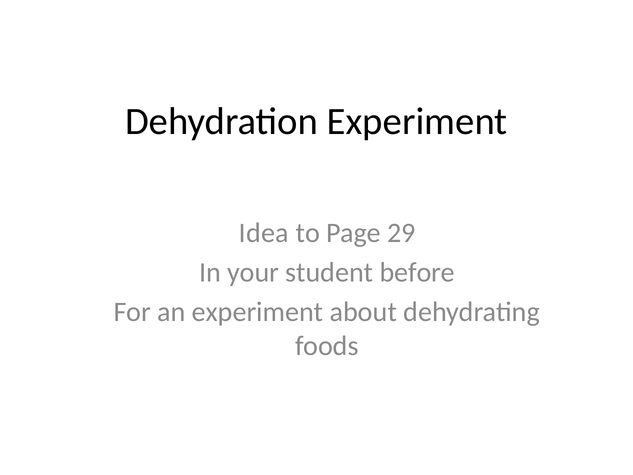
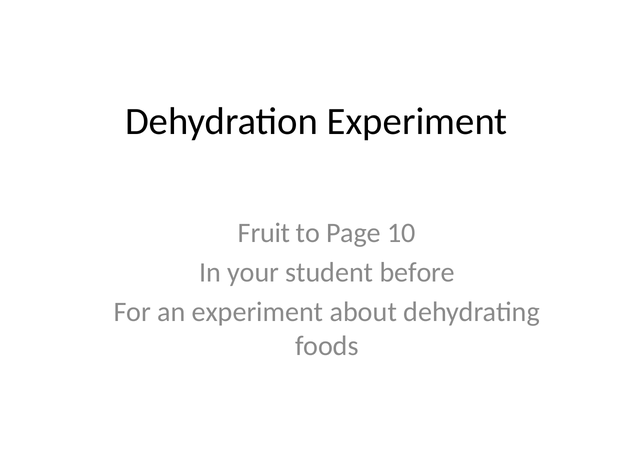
Idea: Idea -> Fruit (264, 233)
29: 29 -> 10 (401, 233)
